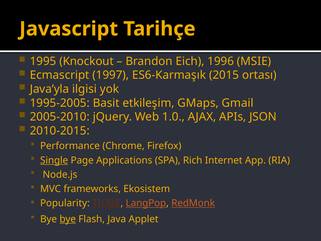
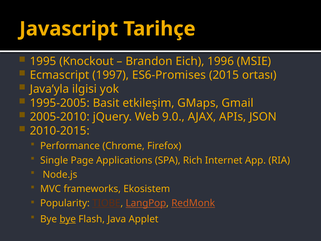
ES6-Karmaşık: ES6-Karmaşık -> ES6-Promises (169, 75)
1.0: 1.0 -> 9.0 (173, 117)
Single underline: present -> none (54, 160)
